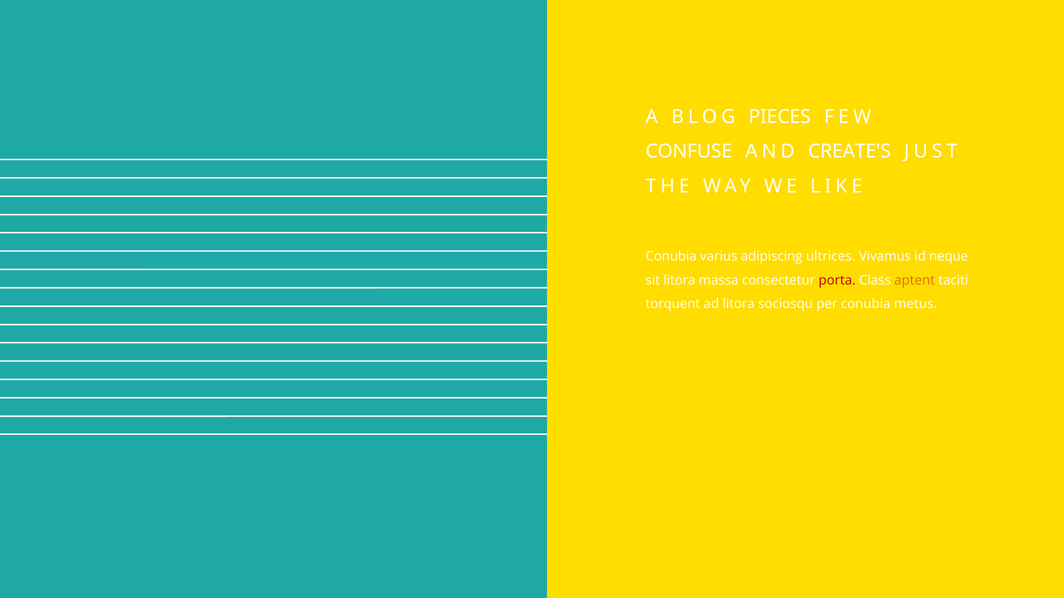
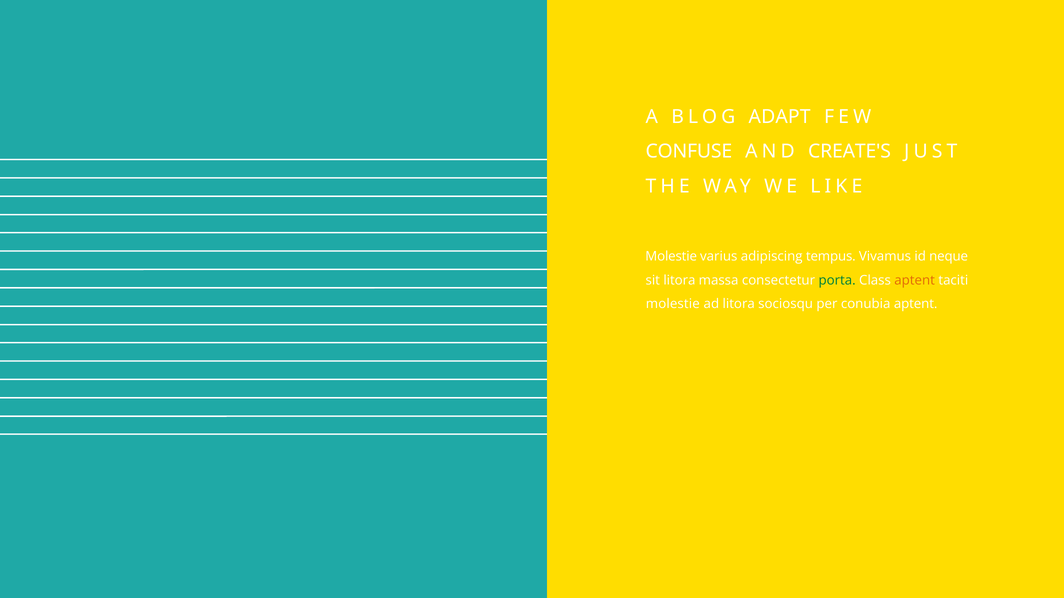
PIECES: PIECES -> ADAPT (780, 117)
Conubia: Conubia -> Molestie (671, 256)
ultrices: ultrices -> tempus (831, 256)
porta colour: red -> green (837, 280)
torquent: torquent -> molestie (673, 304)
conubia metus: metus -> aptent (916, 304)
